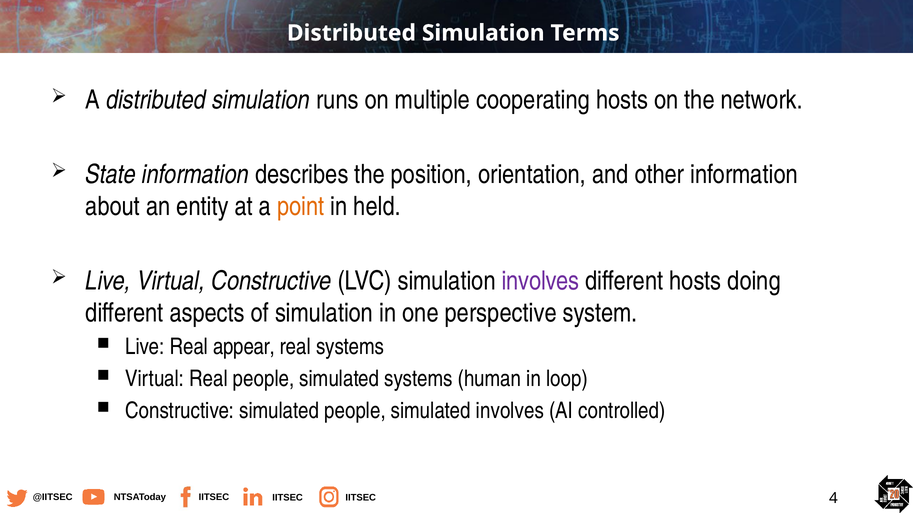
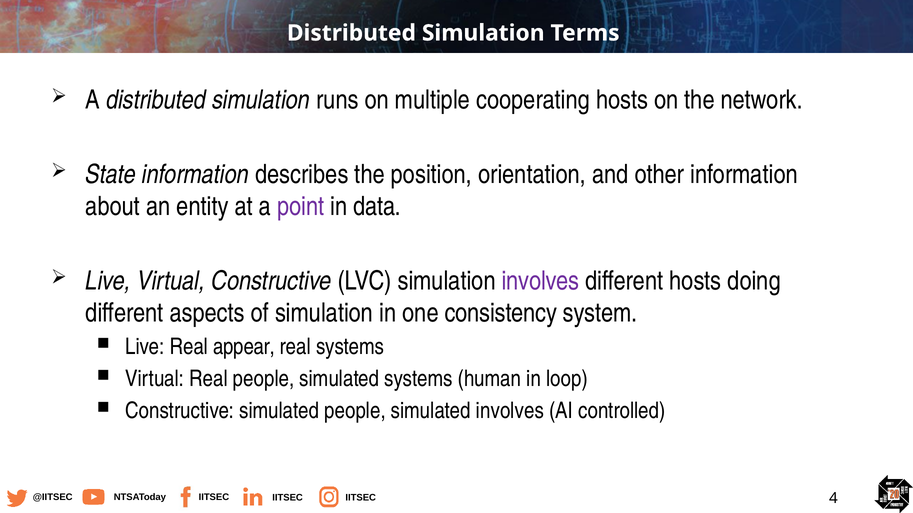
point colour: orange -> purple (301, 207)
held: held -> data (377, 207)
perspective: perspective -> consistency (501, 313)
